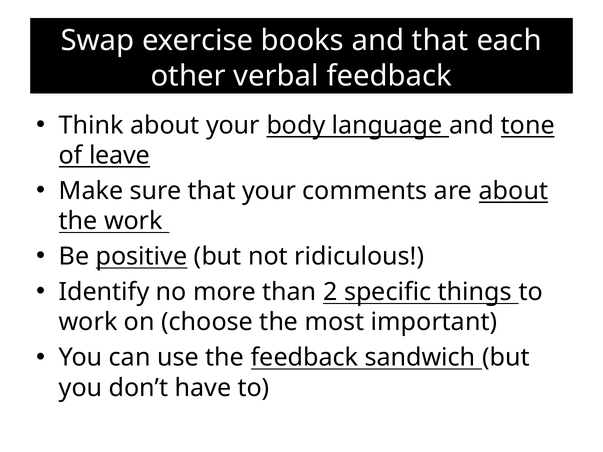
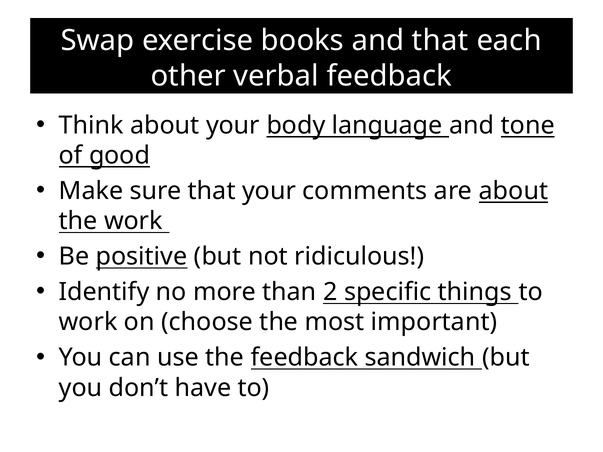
leave: leave -> good (120, 156)
